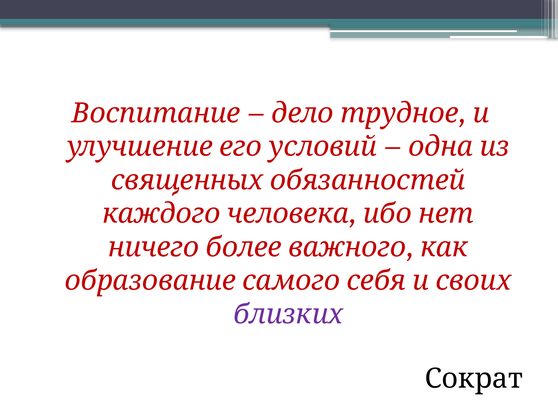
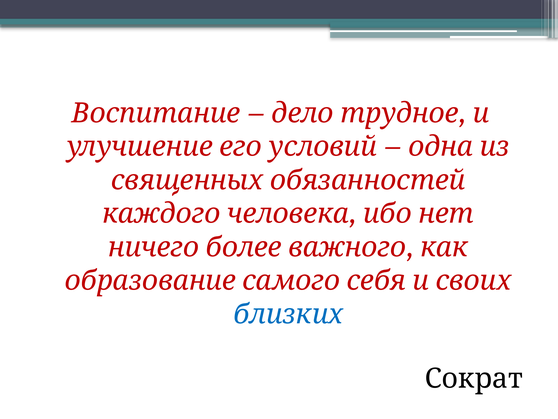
близких colour: purple -> blue (288, 314)
